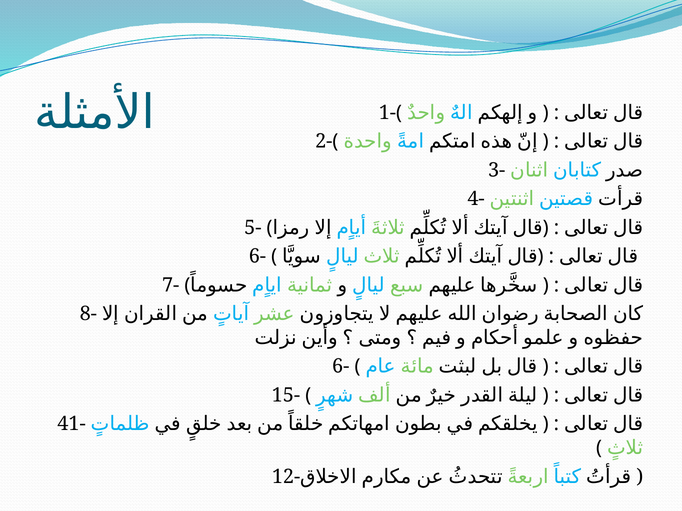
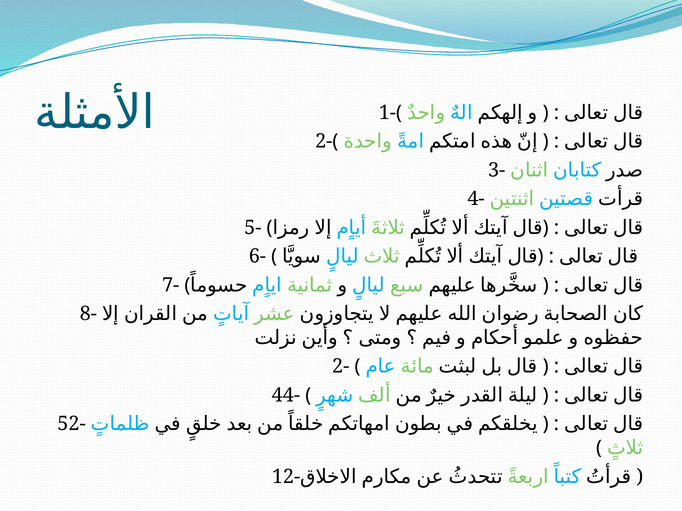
6-: 6- -> 2- (341, 367)
15-: 15- -> 44- (286, 396)
41-: 41- -> 52- (72, 424)
